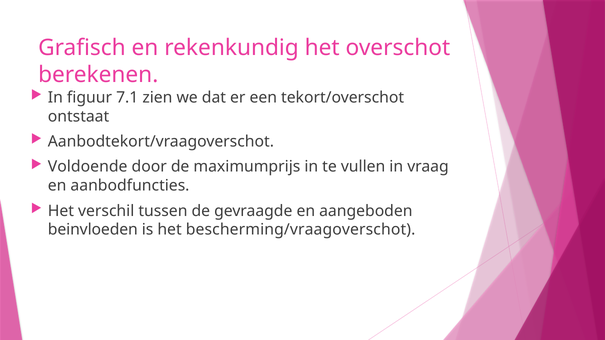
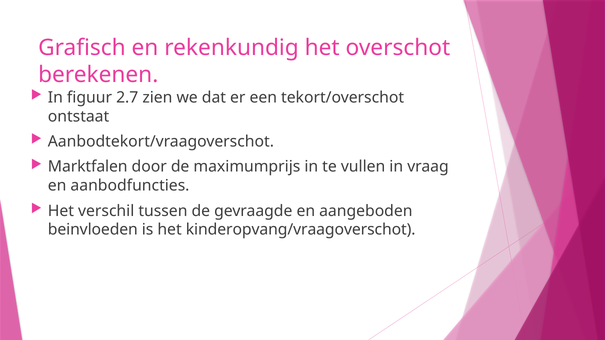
7.1: 7.1 -> 2.7 (127, 98)
Voldoende: Voldoende -> Marktfalen (88, 167)
bescherming/vraagoverschot: bescherming/vraagoverschot -> kinderopvang/vraagoverschot (301, 230)
